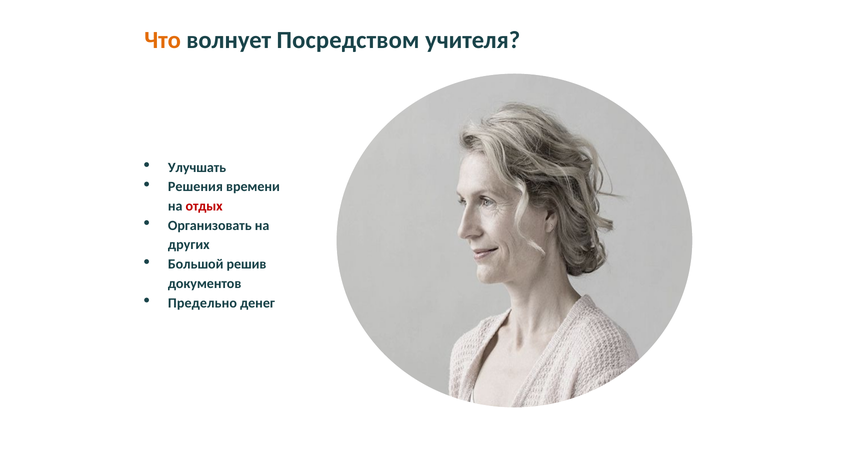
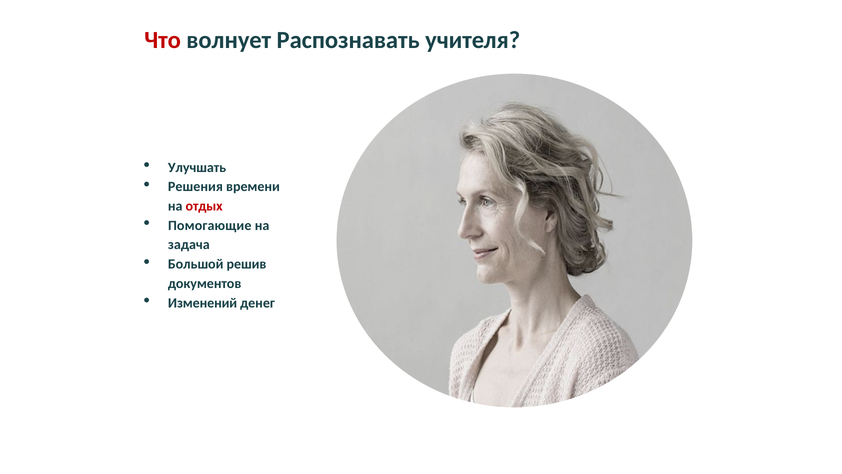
Что colour: orange -> red (163, 40)
Посредством: Посредством -> Распознавать (348, 40)
Организовать: Организовать -> Помогающие (210, 225)
других: других -> задача (189, 245)
Предельно: Предельно -> Изменений (203, 303)
